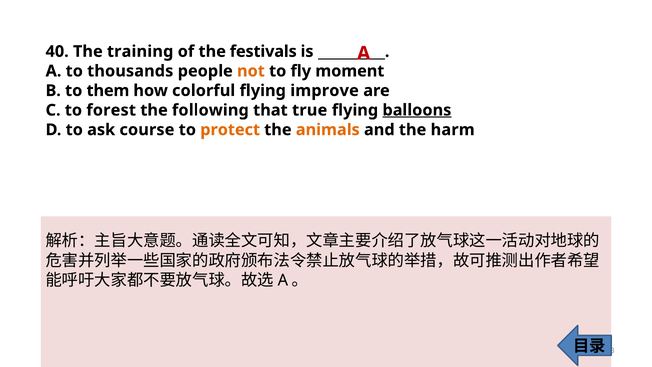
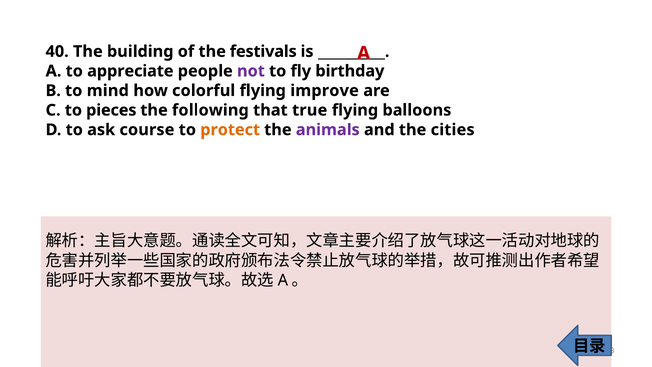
training: training -> building (140, 51)
thousands: thousands -> appreciate (130, 71)
not colour: orange -> purple (251, 71)
moment: moment -> birthday (350, 71)
them: them -> mind (108, 91)
forest: forest -> pieces (111, 110)
balloons underline: present -> none (417, 110)
animals colour: orange -> purple (328, 130)
harm: harm -> cities (453, 130)
